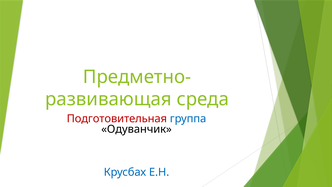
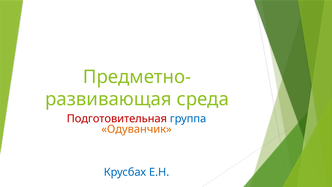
Одуванчик colour: black -> orange (136, 129)
